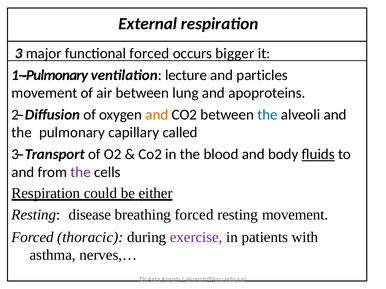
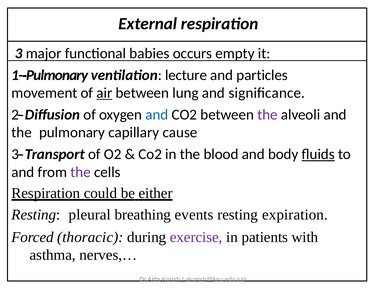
functional forced: forced -> babies (149, 53)
bigger: bigger -> empty (235, 53)
air underline: none -> present (104, 93)
apoproteins: apoproteins -> signiﬁcance (267, 93)
and colour: orange -> blue (157, 115)
the colour: blue -> purple (267, 115)
called: called -> cause (180, 133)
disease: disease -> pleural (90, 215)
breathing forced: forced -> events (194, 215)
resting movement: movement -> expiration (295, 215)
